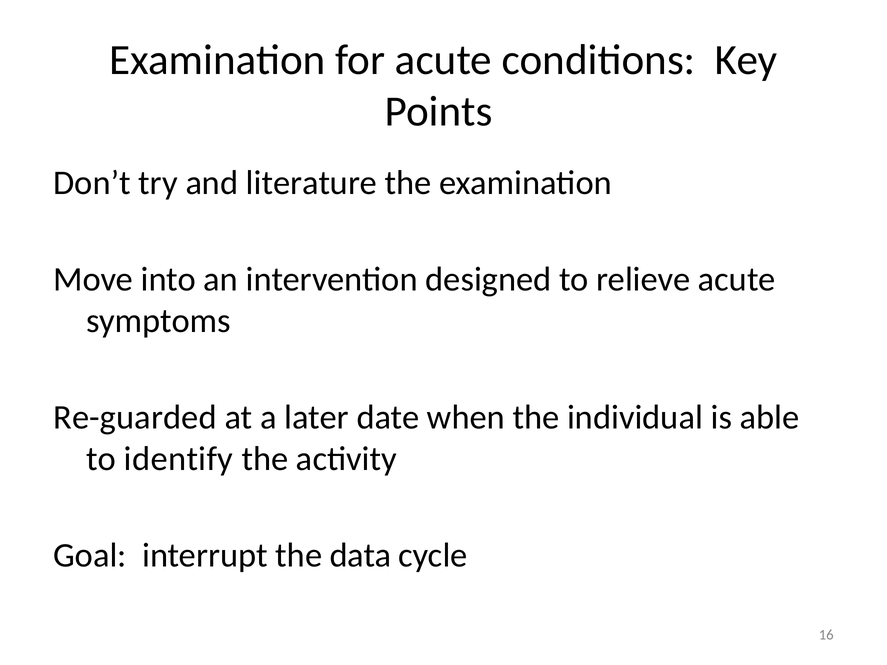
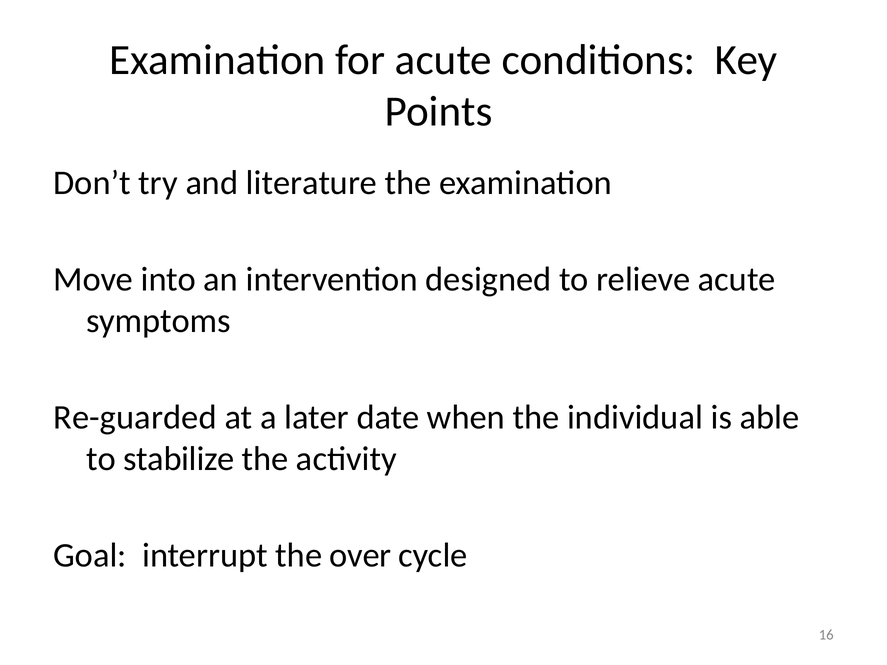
identify: identify -> stabilize (179, 459)
data: data -> over (360, 556)
